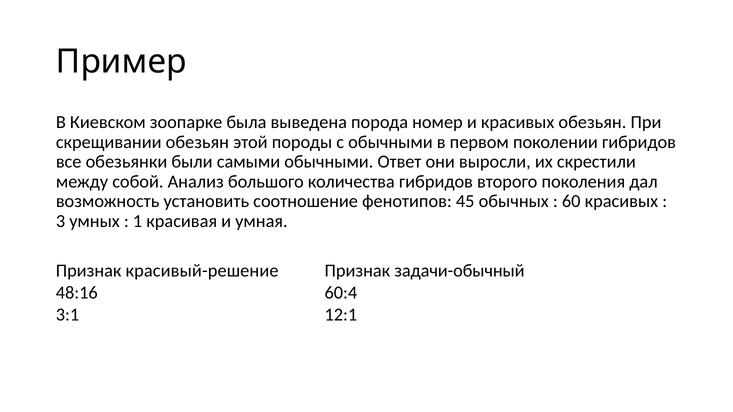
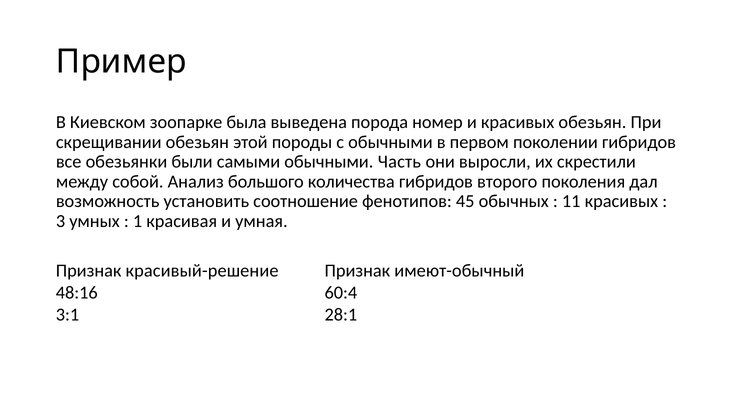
Ответ: Ответ -> Часть (399, 162)
60: 60 -> 11 (571, 201)
задачи-обычный: задачи-обычный -> имеют-обычный (459, 271)
12:1: 12:1 -> 28:1 (341, 315)
